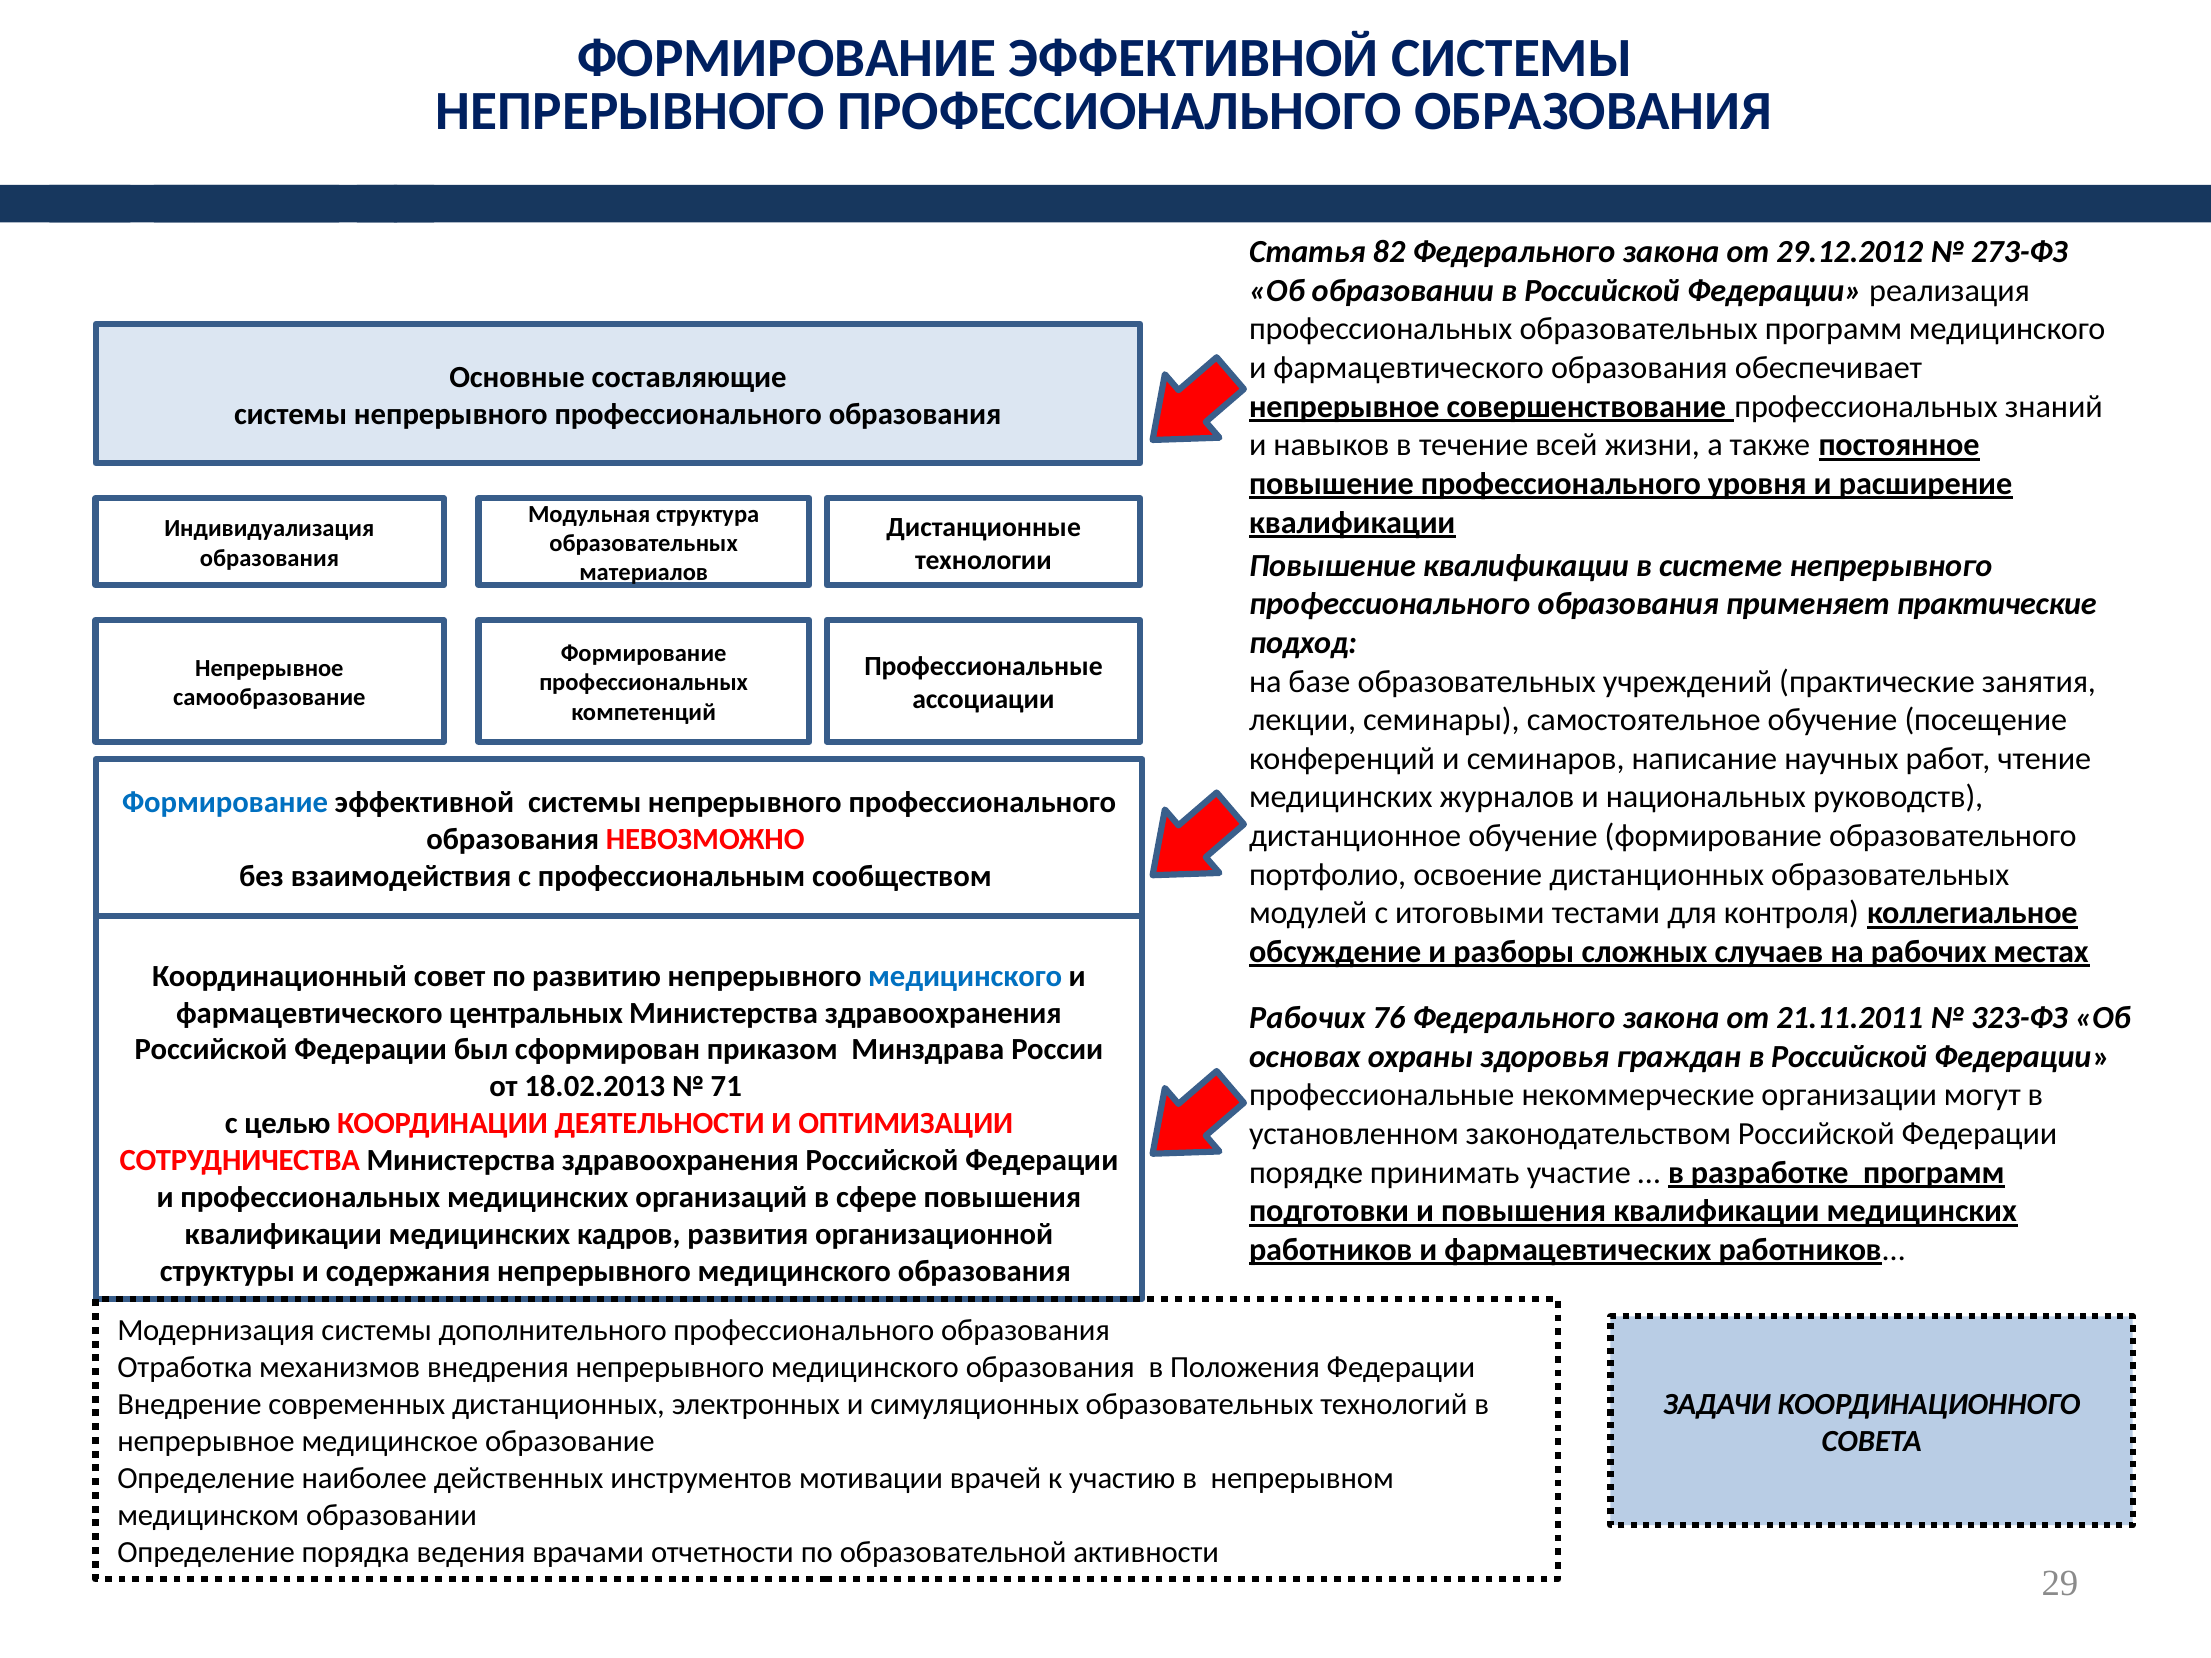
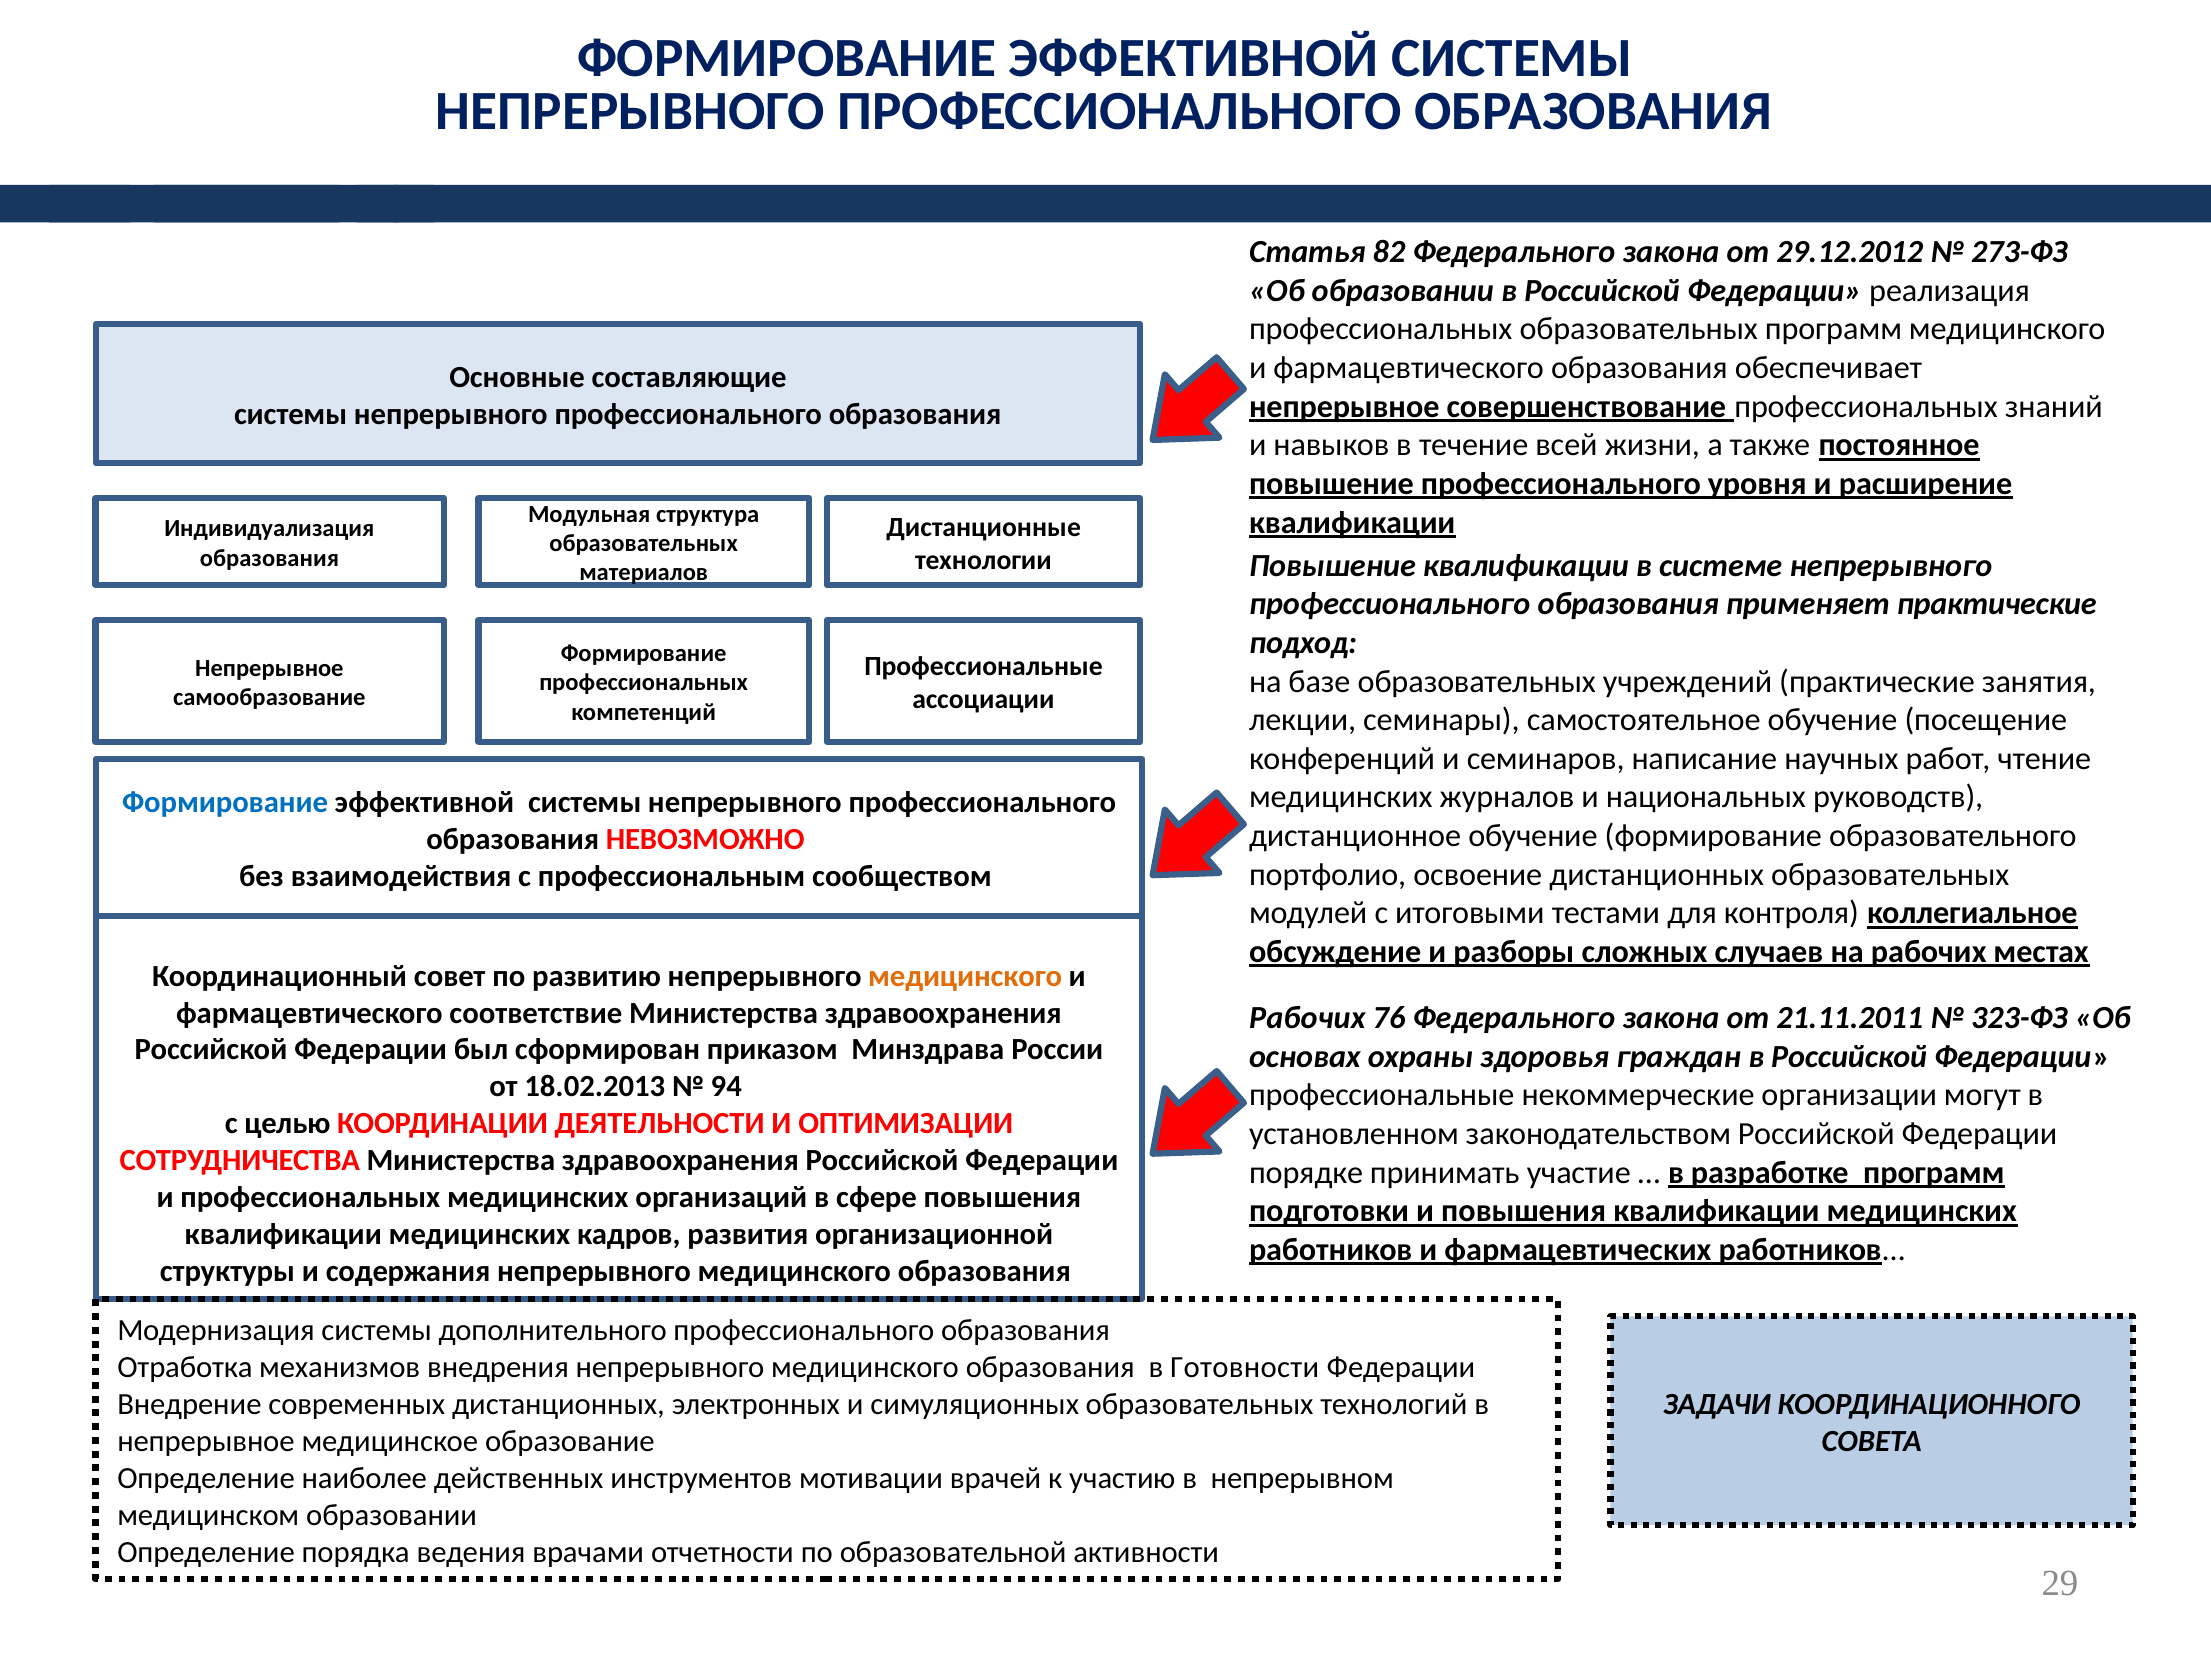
медицинского colour: blue -> orange (965, 976)
центральных: центральных -> соответствие (536, 1013)
71: 71 -> 94 (726, 1087)
Положения: Положения -> Готовности (1245, 1368)
